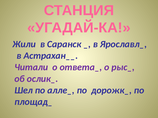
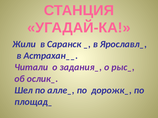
ответа_: ответа_ -> задания_ (81, 67)
